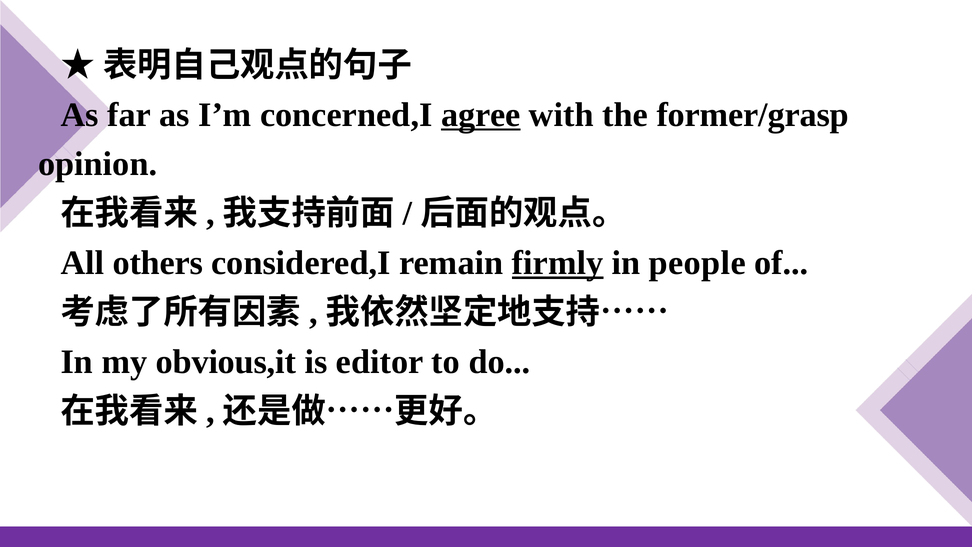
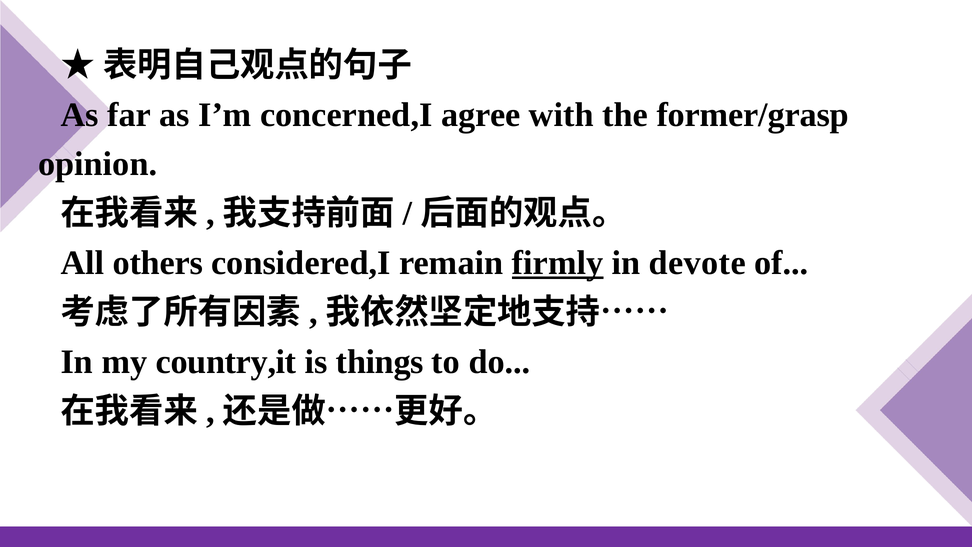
agree underline: present -> none (481, 115)
people: people -> devote (697, 263)
obvious,it: obvious,it -> country,it (226, 362)
editor: editor -> things (380, 362)
